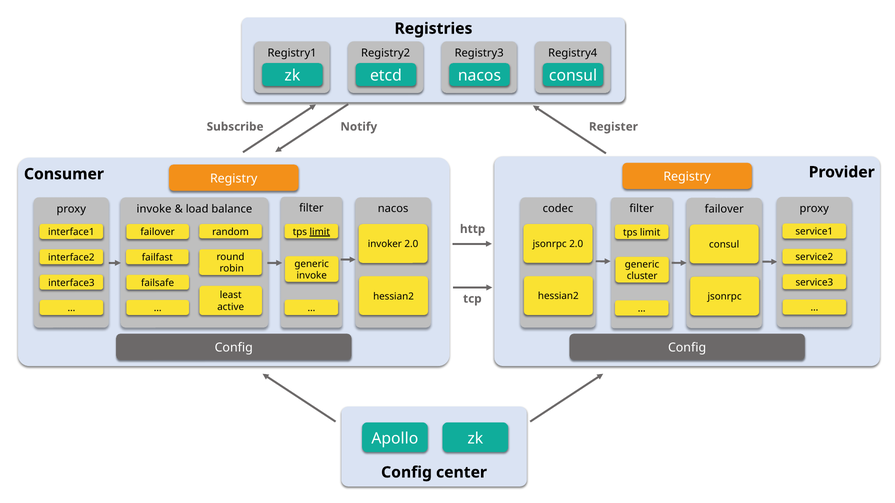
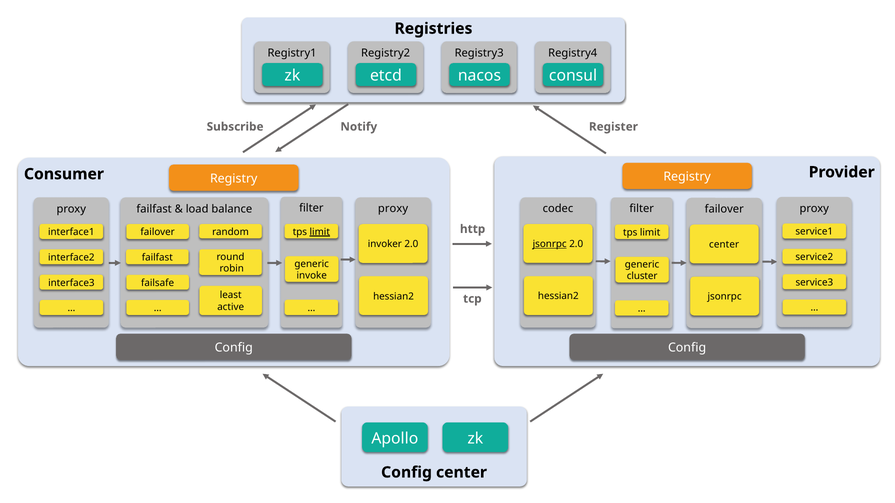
nacos: nacos -> proxy (393, 209)
invoke: invoke -> failfast (154, 209)
jsonrpc underline: none -> present (550, 244)
consul: consul -> center (724, 245)
